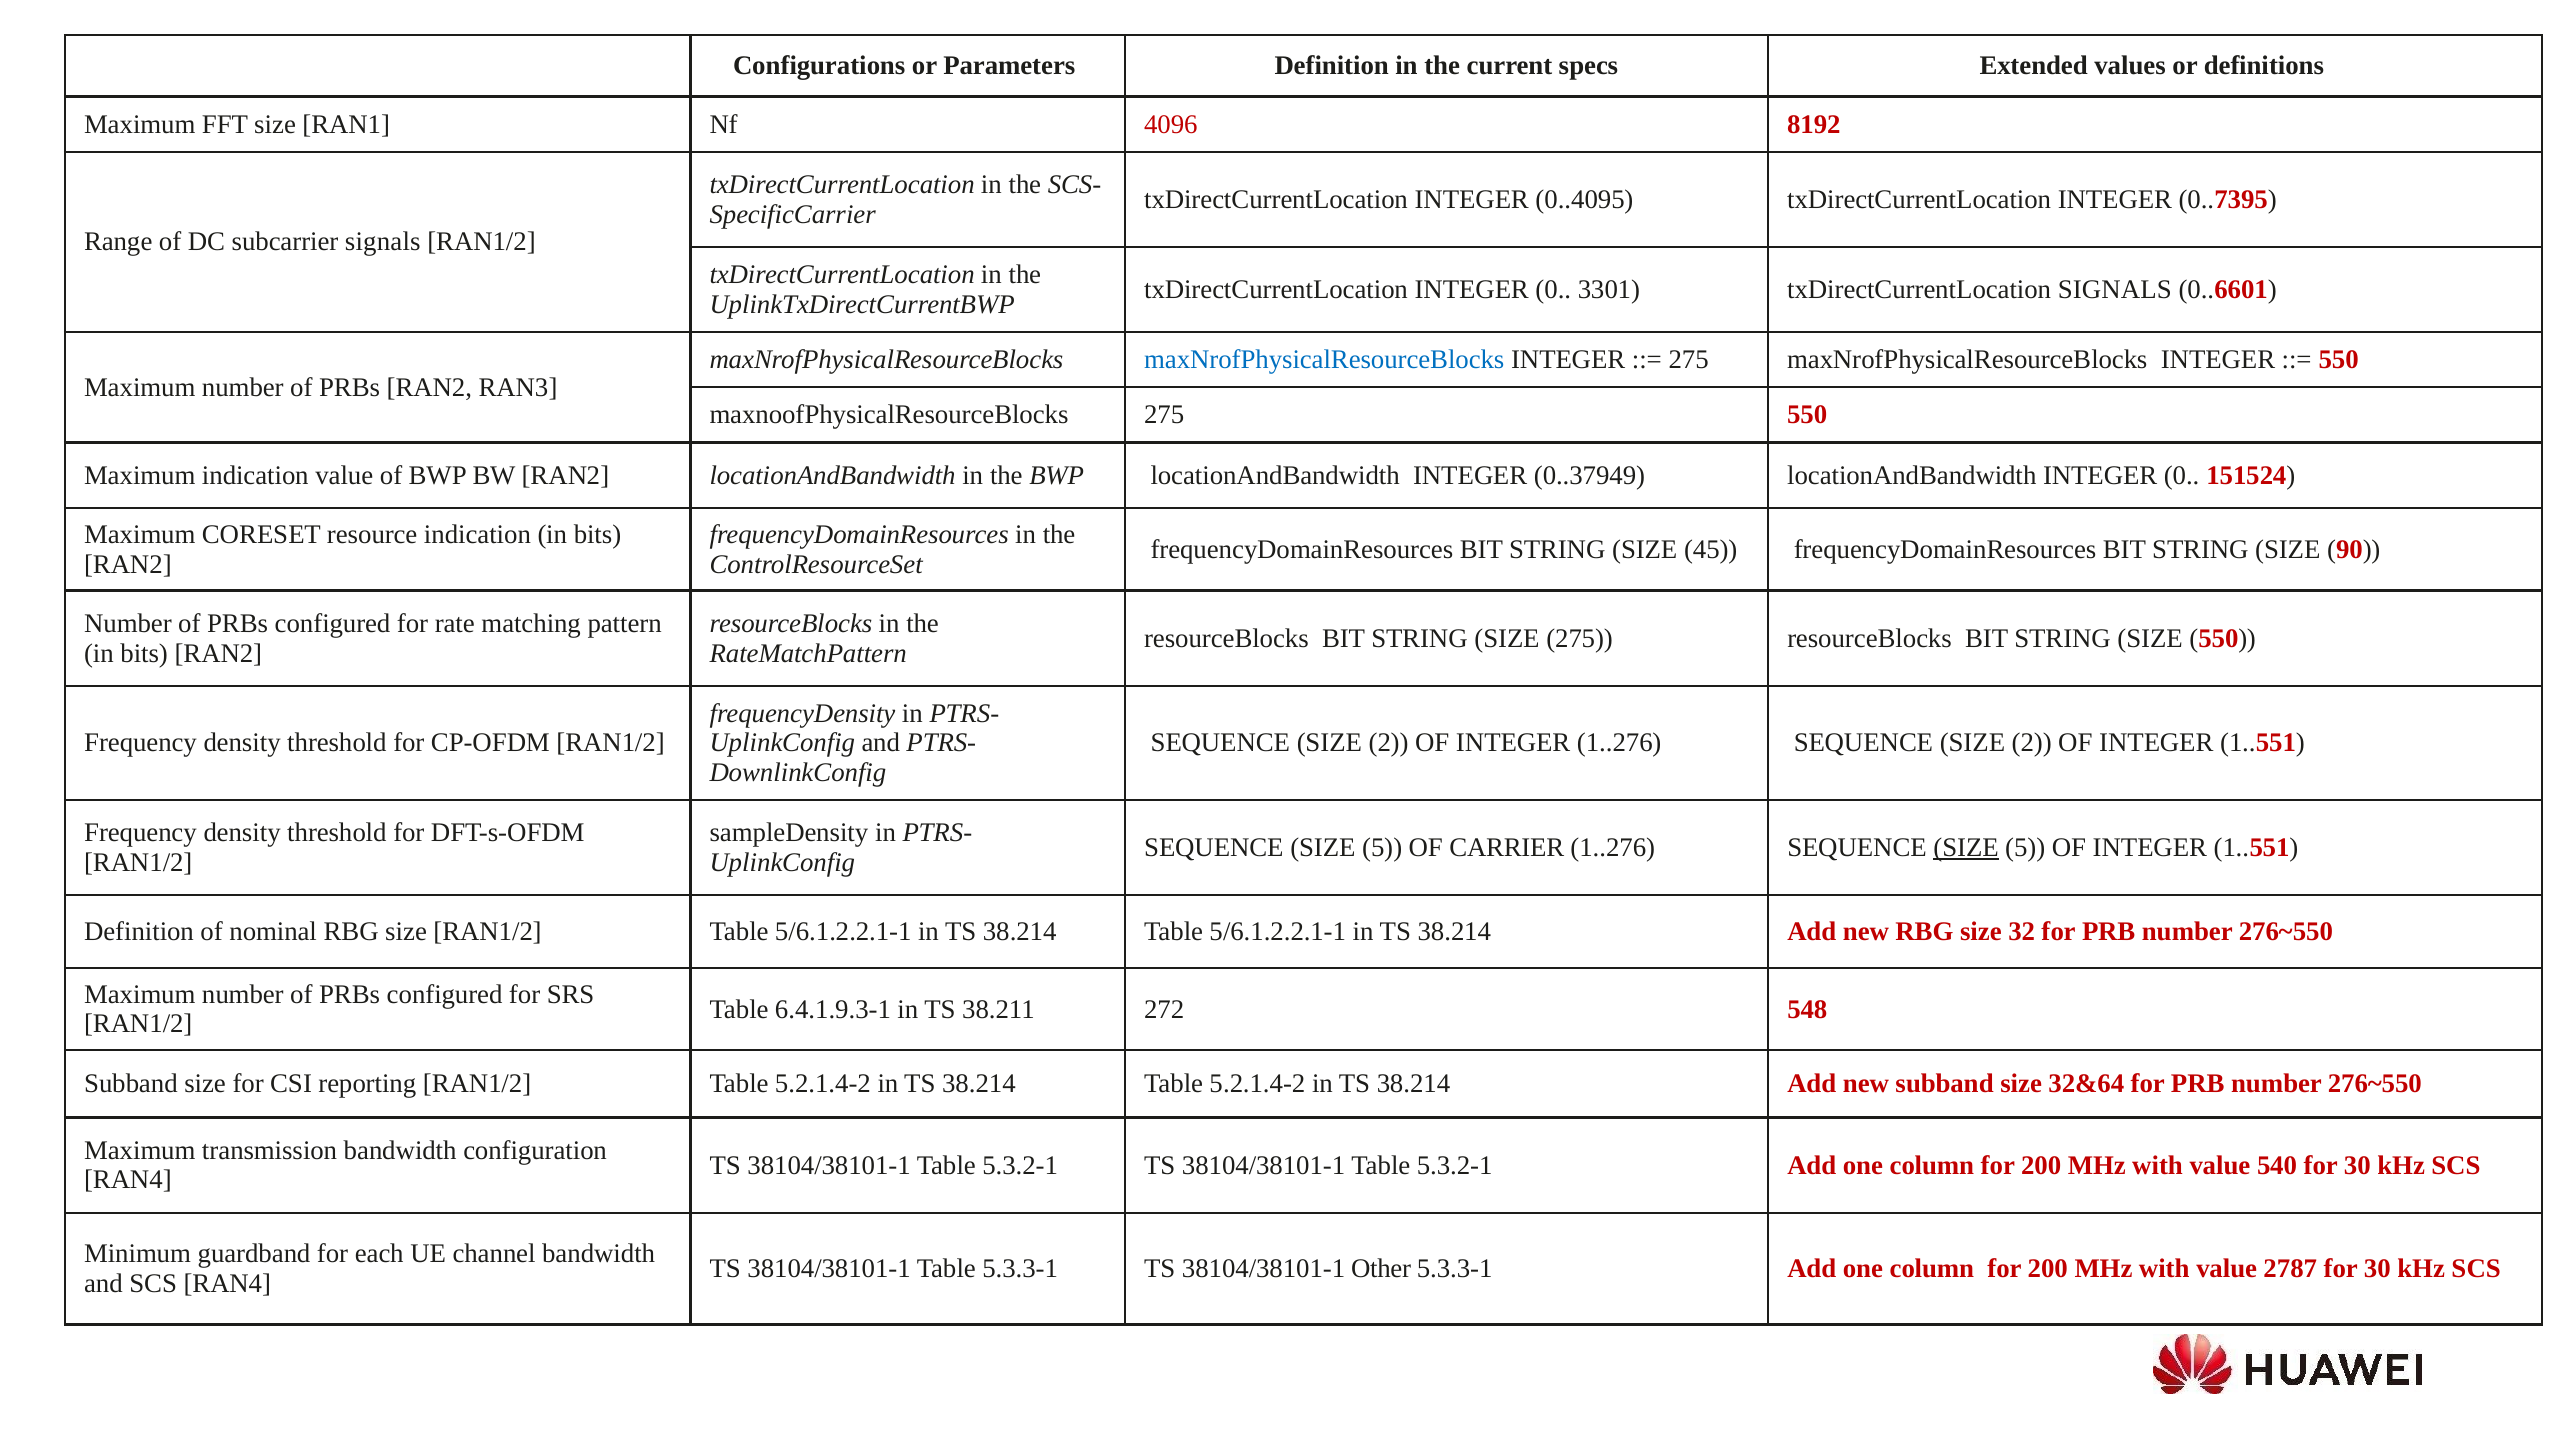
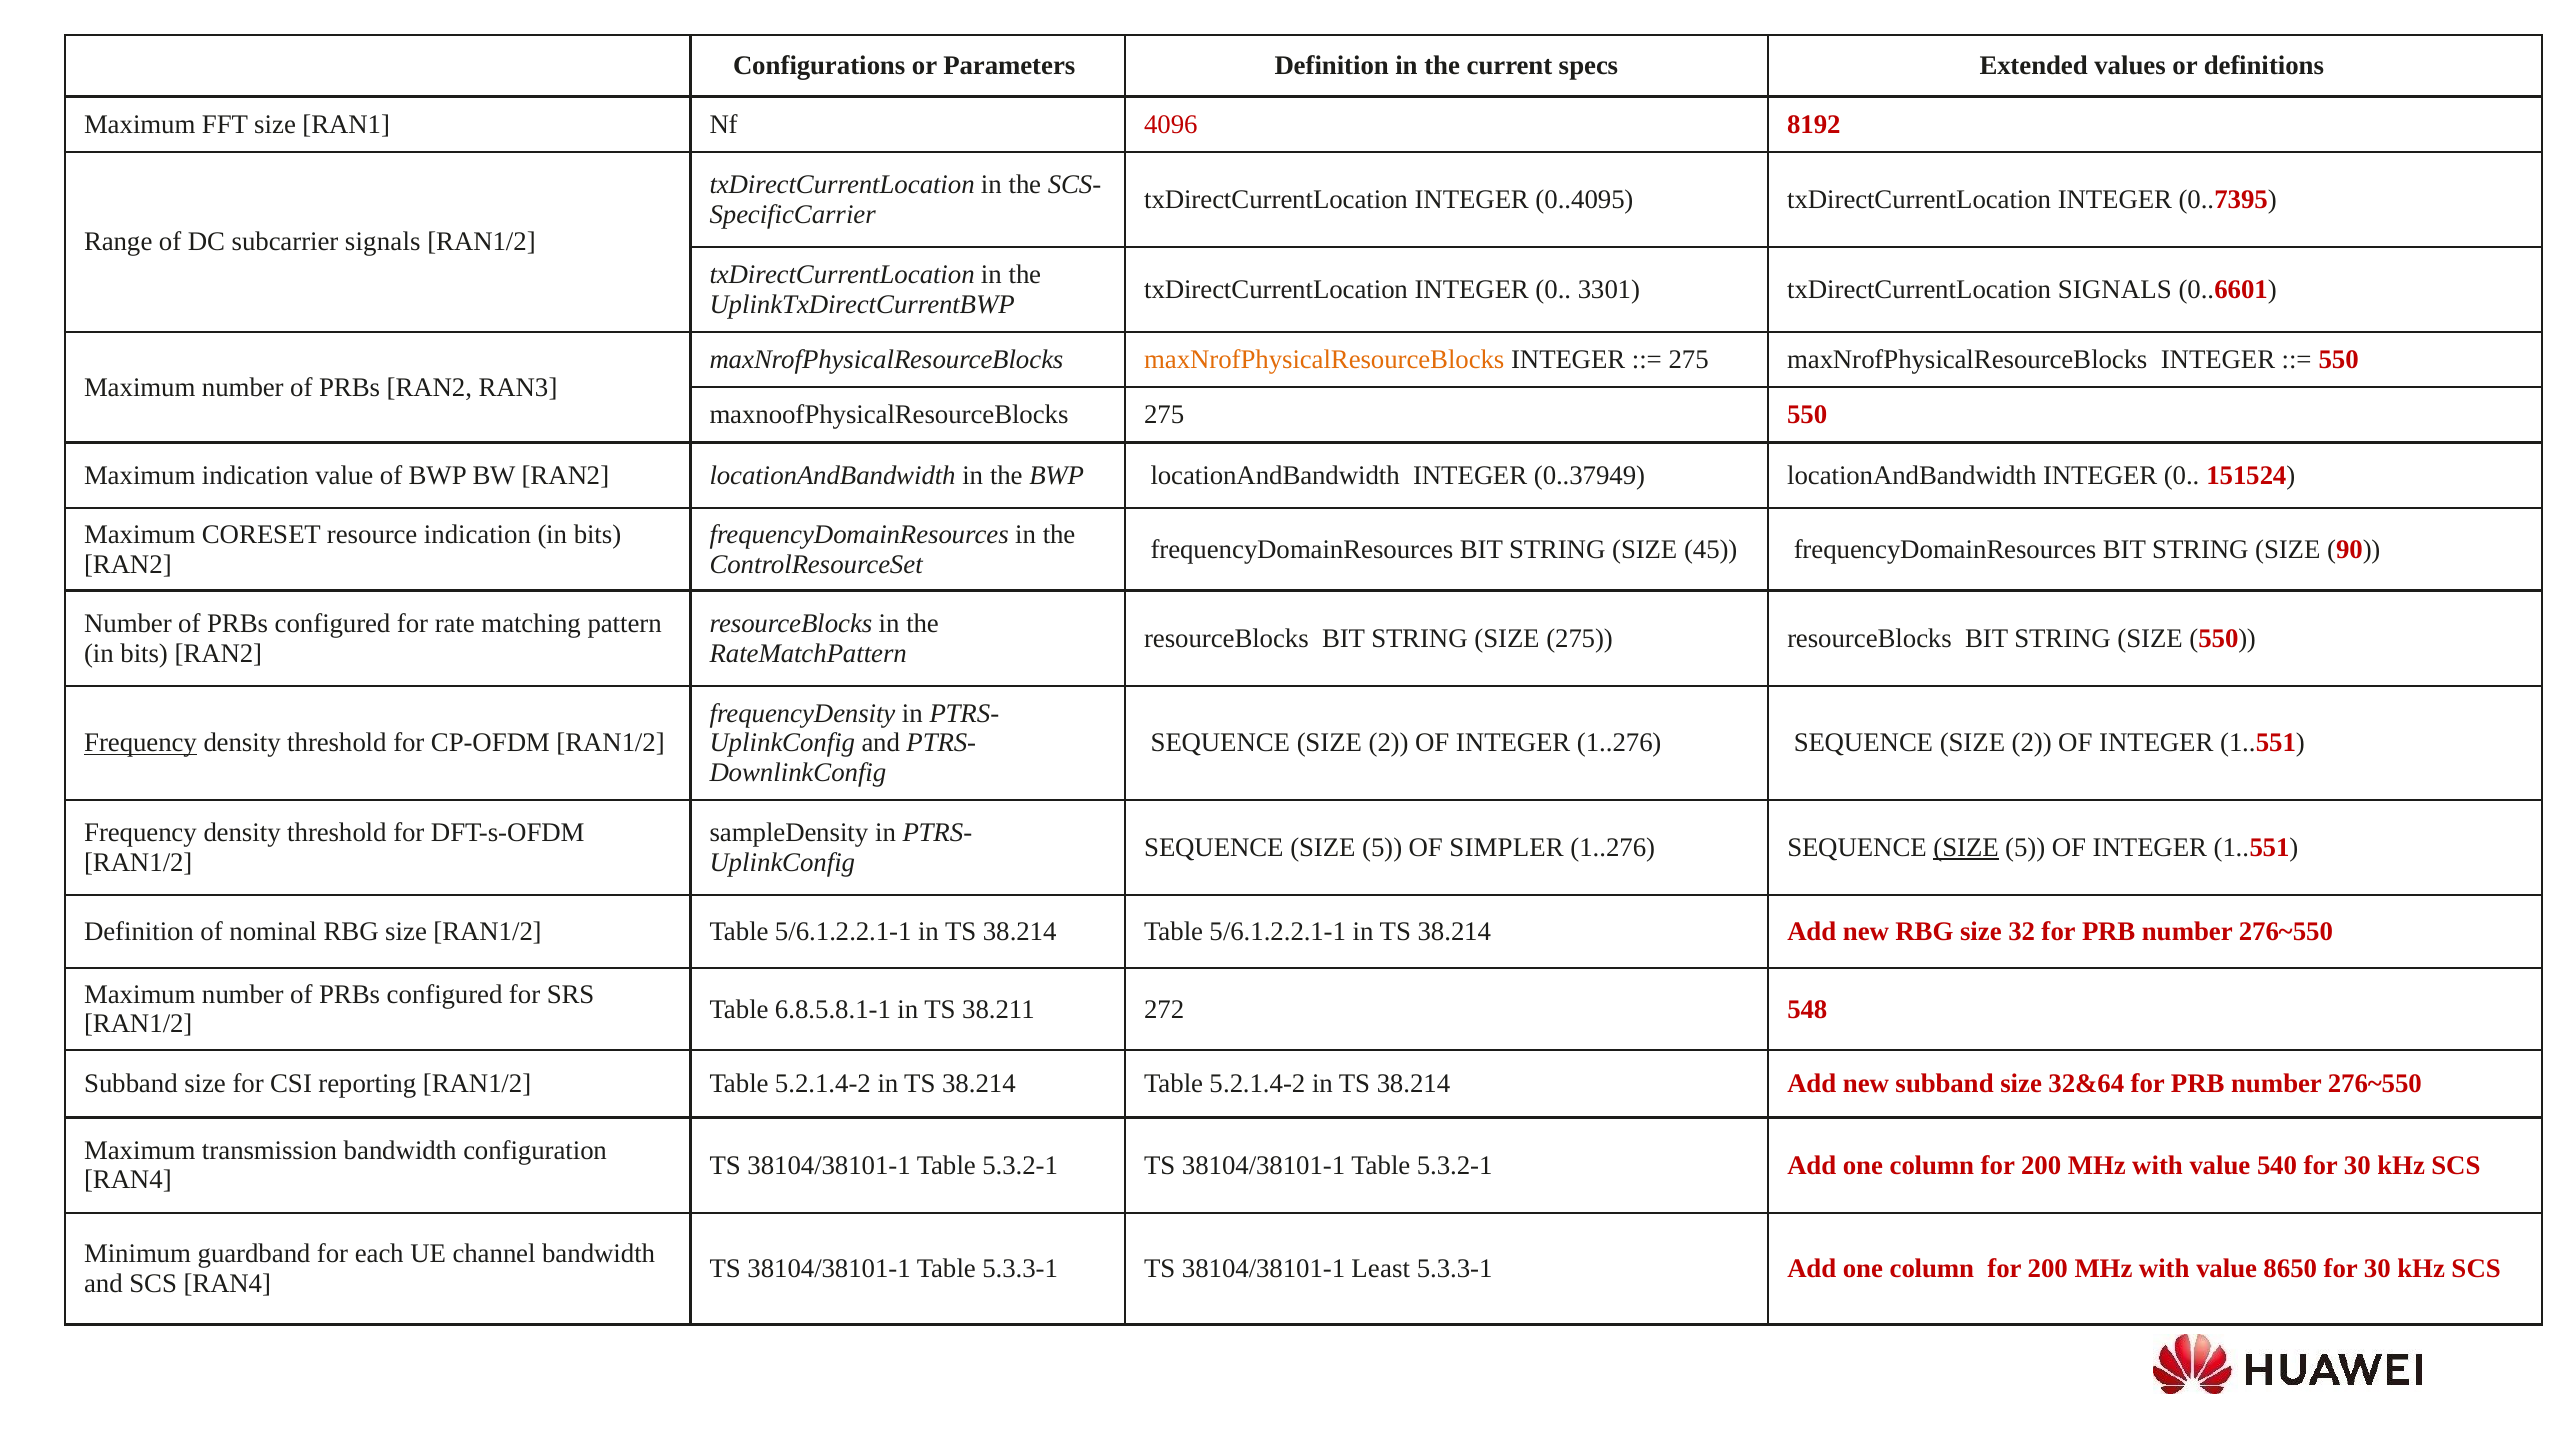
maxNrofPhysicalResourceBlocks colour: blue -> orange (1324, 360)
Frequency underline: none -> present (141, 743)
CARRIER: CARRIER -> SIMPLER (1507, 848)
6.4.1.9.3-1: 6.4.1.9.3-1 -> 6.8.5.8.1-1 (833, 1010)
Other: Other -> Least (1381, 1269)
2787: 2787 -> 8650 (2290, 1269)
